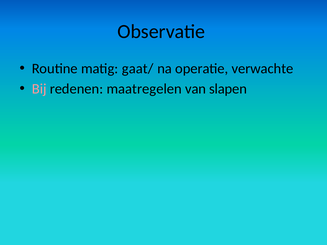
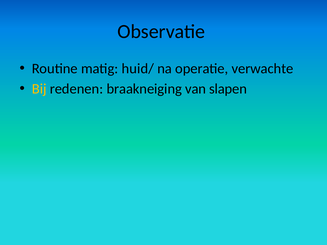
gaat/: gaat/ -> huid/ (138, 69)
Bij colour: pink -> yellow (39, 89)
maatregelen: maatregelen -> braakneiging (144, 89)
